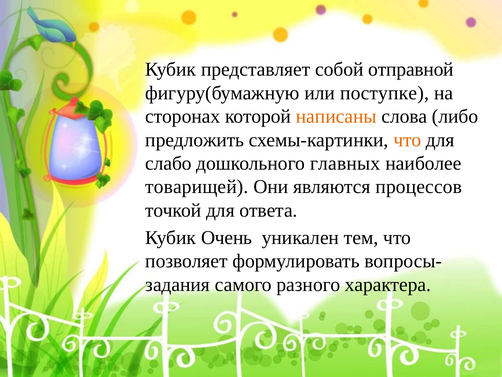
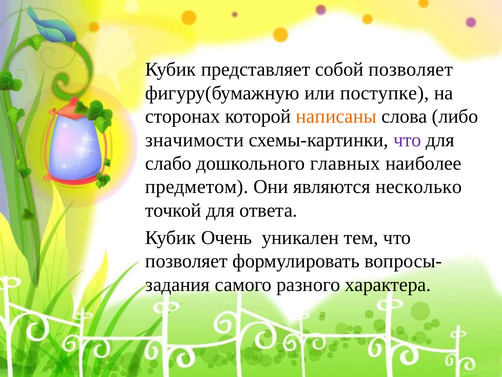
собой отправной: отправной -> позволяет (411, 69)
предложить: предложить -> значимости (195, 140)
что colour: orange -> purple (407, 140)
товарищей: товарищей -> предметом (197, 187)
процессов: процессов -> несколько (419, 187)
